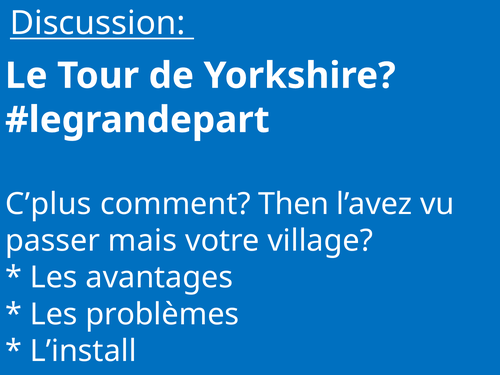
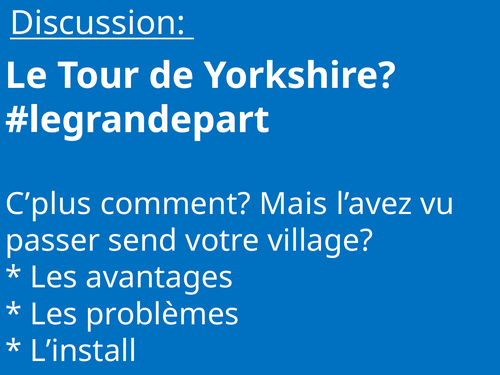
Then: Then -> Mais (293, 204)
mais: mais -> send (143, 241)
